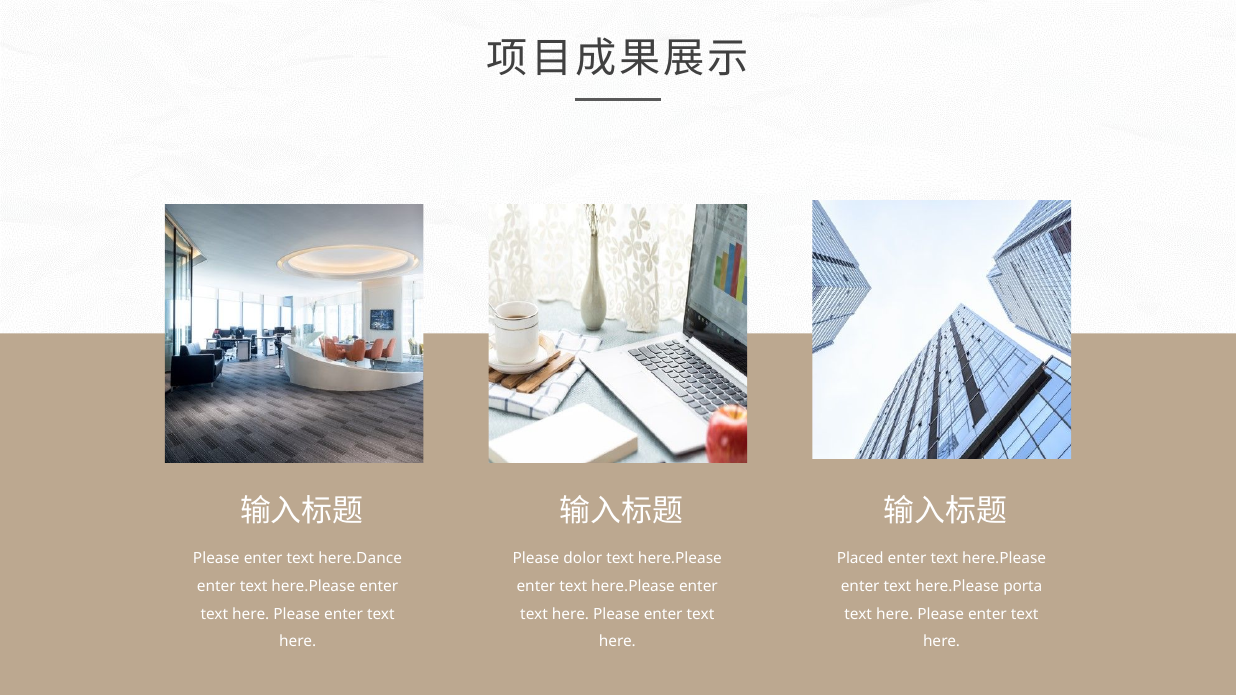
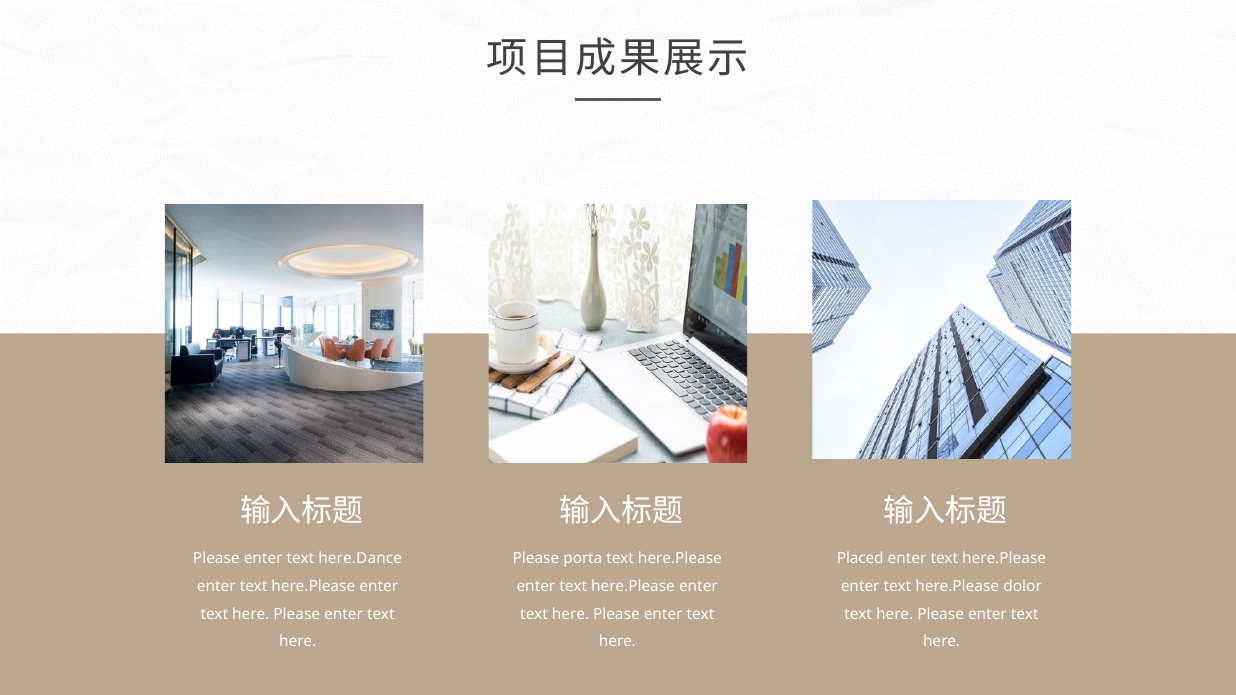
dolor: dolor -> porta (583, 559)
porta: porta -> dolor (1023, 586)
